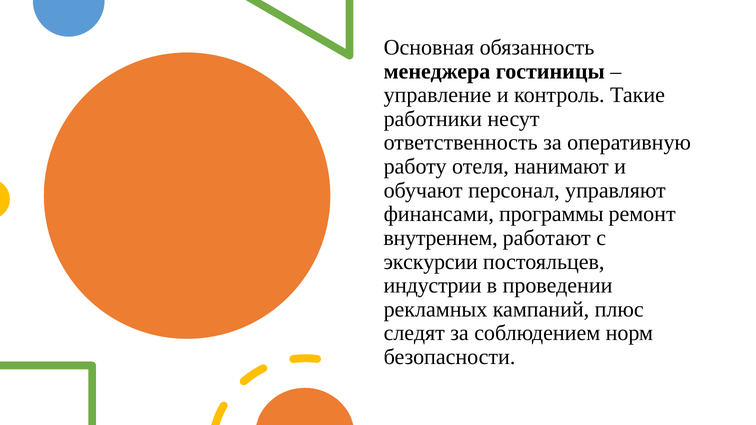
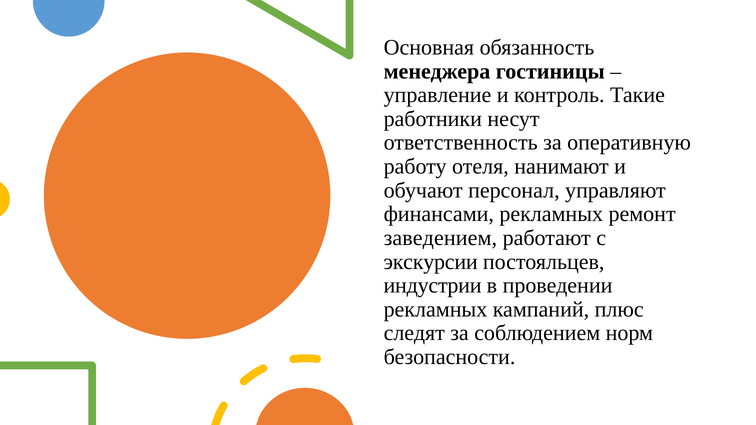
финансами программы: программы -> рекламных (551, 214)
внутреннем: внутреннем -> заведением (440, 238)
